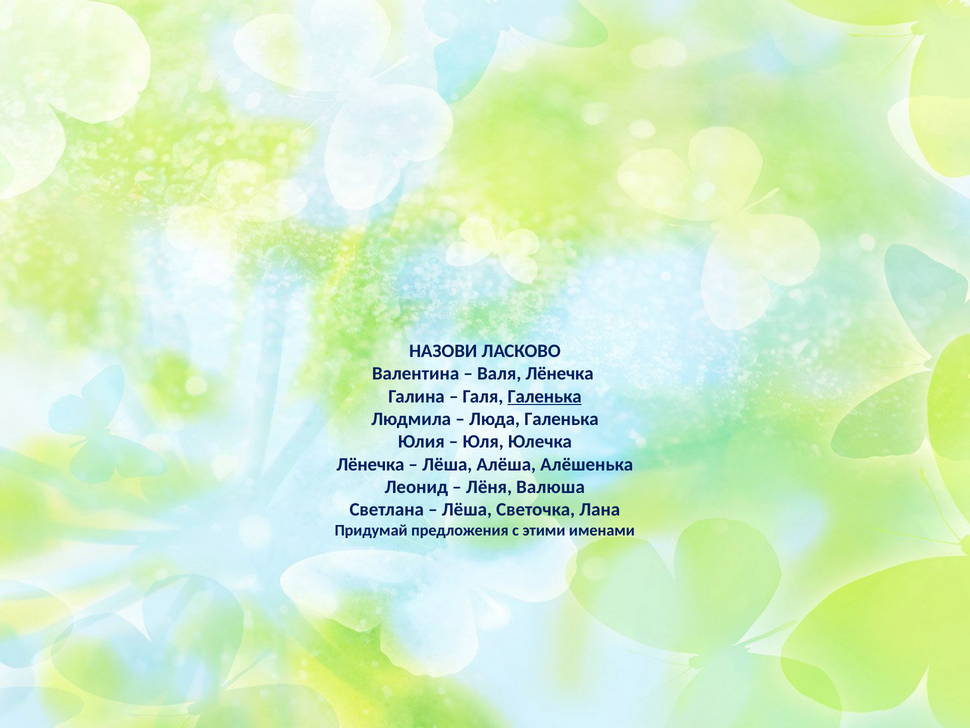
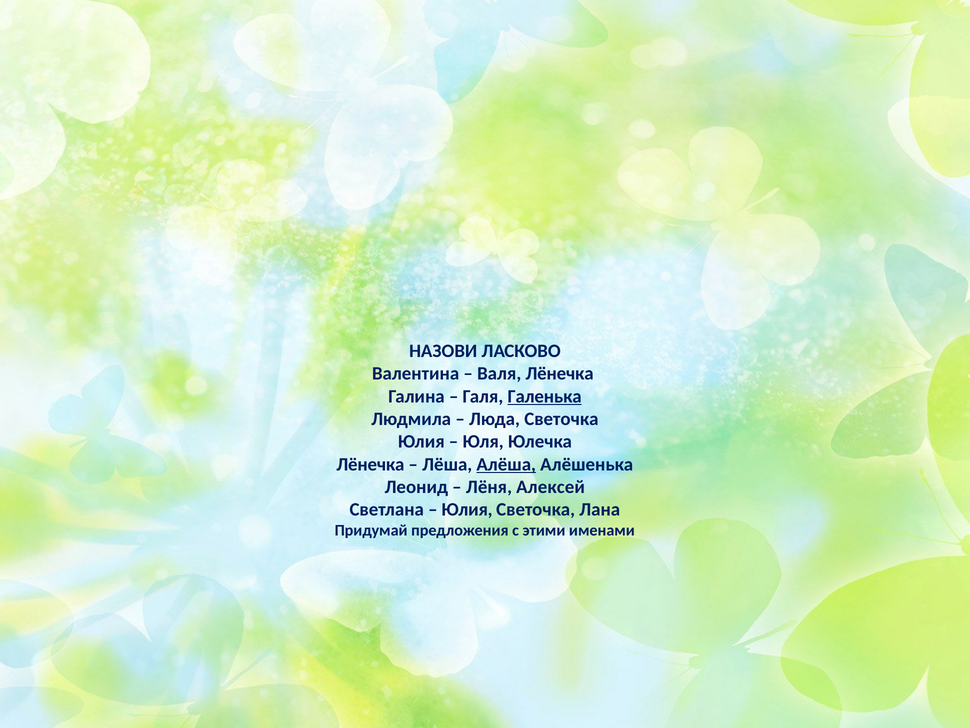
Люда Галенька: Галенька -> Светочка (561, 419)
Алёша underline: none -> present (506, 464)
Валюша: Валюша -> Алексей (551, 487)
Лёша: Лёша -> Юлия (467, 509)
